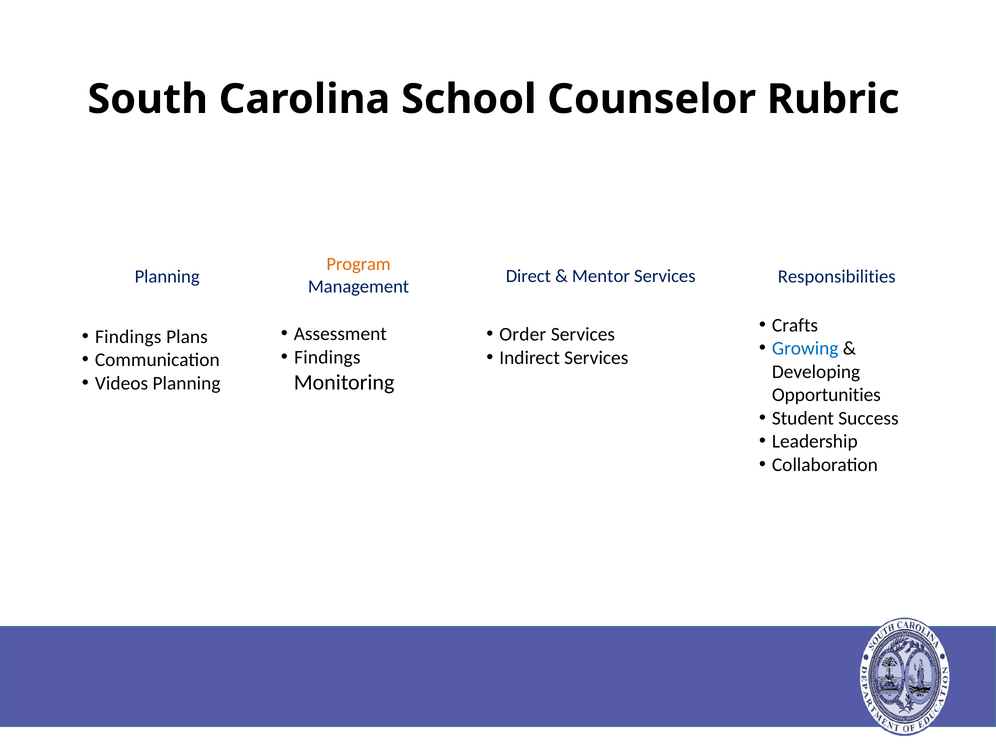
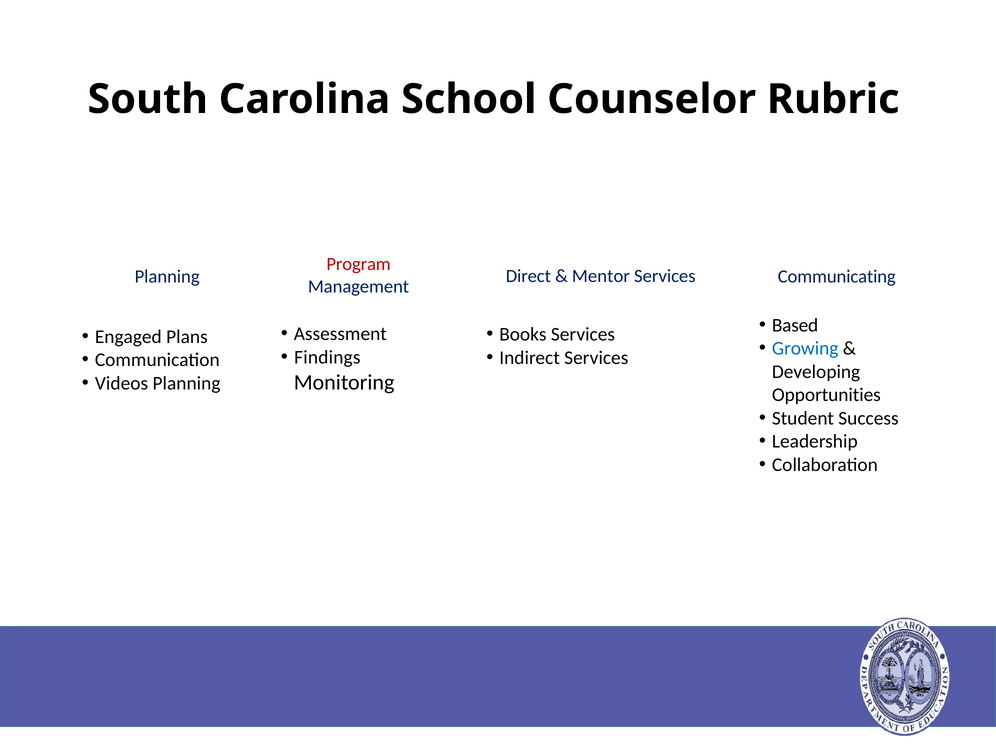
Program colour: orange -> red (359, 264)
Responsibilities: Responsibilities -> Communicating (837, 277)
Crafts: Crafts -> Based (795, 325)
Order: Order -> Books (523, 335)
Findings: Findings -> Engaged (128, 337)
